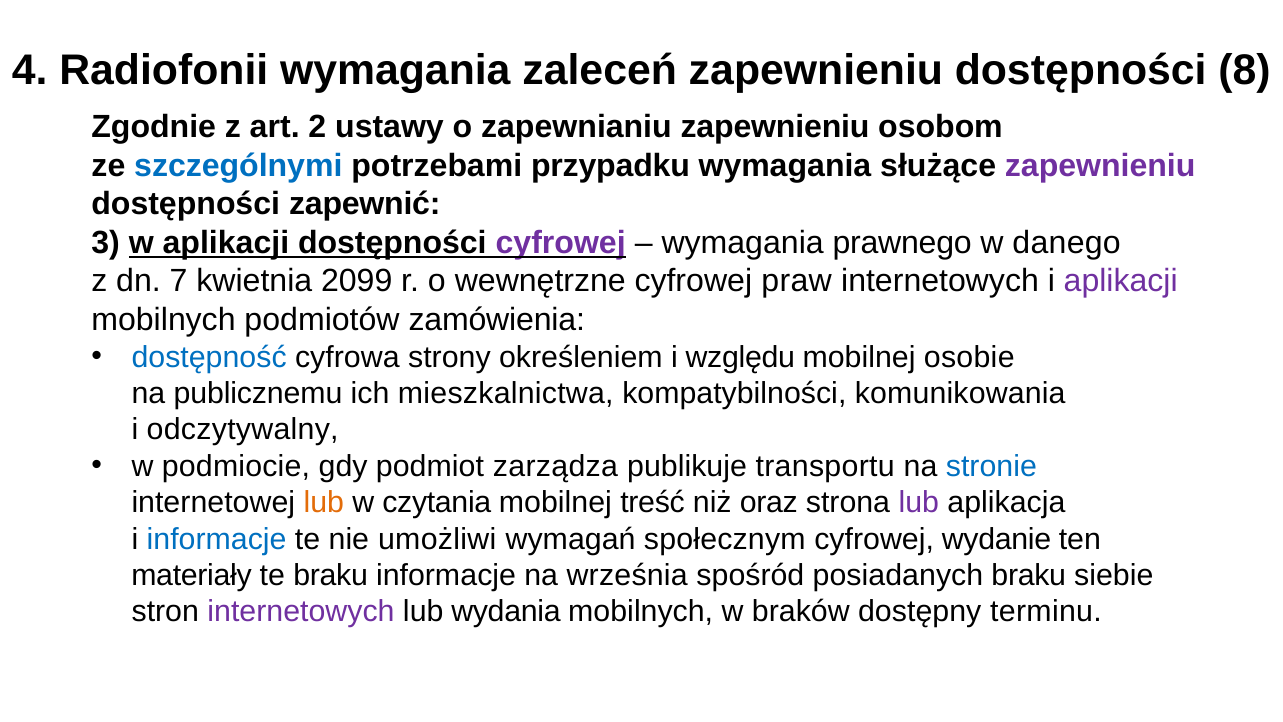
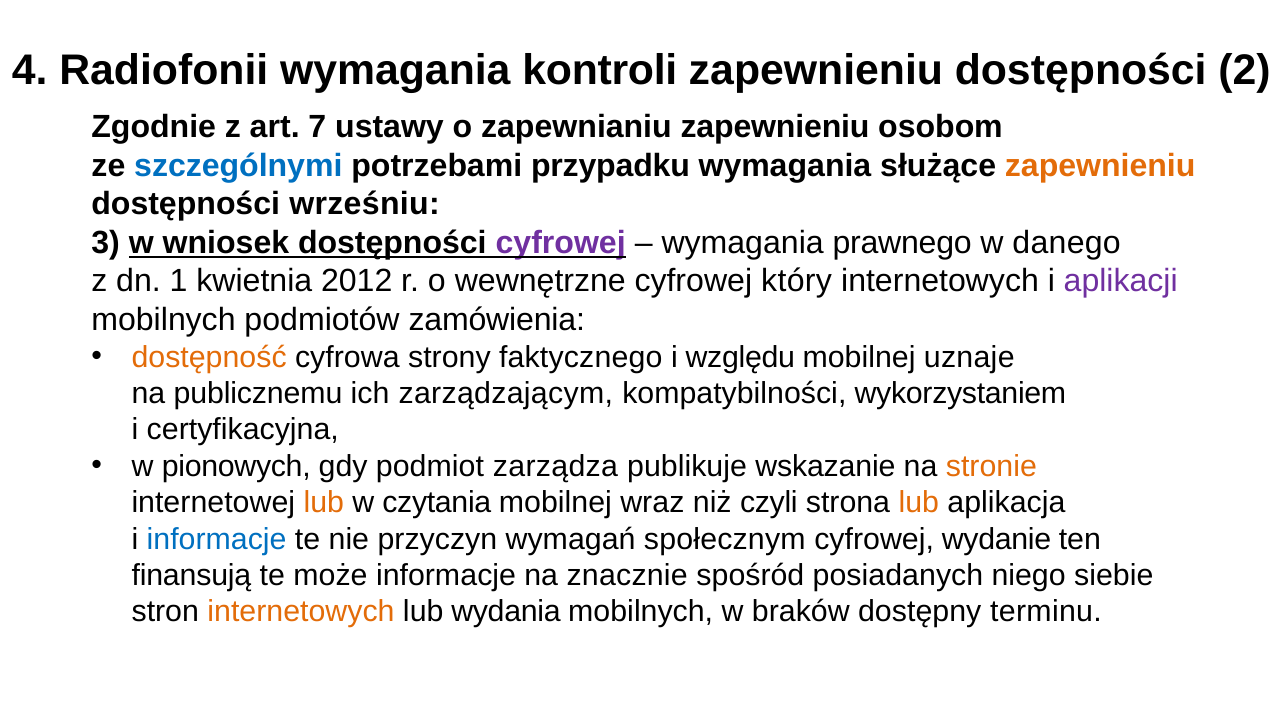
zaleceń: zaleceń -> kontroli (600, 70)
8: 8 -> 2 (1244, 70)
2: 2 -> 7 (317, 127)
zapewnieniu colour: purple -> orange (1100, 166)
zapewnić: zapewnić -> wrześniu (365, 204)
w aplikacji: aplikacji -> wniosek (226, 243)
7: 7 -> 1 (179, 281)
2099: 2099 -> 2012 (357, 281)
praw: praw -> który (797, 281)
dostępność colour: blue -> orange (209, 357)
określeniem: określeniem -> faktycznego (581, 357)
osobie: osobie -> uznaje (969, 357)
mieszkalnictwa: mieszkalnictwa -> zarządzającym (506, 393)
komunikowania: komunikowania -> wykorzystaniem (960, 393)
odczytywalny: odczytywalny -> certyfikacyjna (243, 430)
podmiocie: podmiocie -> pionowych (236, 466)
transportu: transportu -> wskazanie (825, 466)
stronie colour: blue -> orange (991, 466)
treść: treść -> wraz (652, 502)
oraz: oraz -> czyli (769, 502)
lub colour: purple -> orange (919, 502)
umożliwi: umożliwi -> przyczyn (437, 539)
materiały: materiały -> finansują (191, 575)
te braku: braku -> może (330, 575)
września: września -> znacznie (627, 575)
posiadanych braku: braku -> niego (1029, 575)
internetowych colour: purple -> orange (301, 612)
